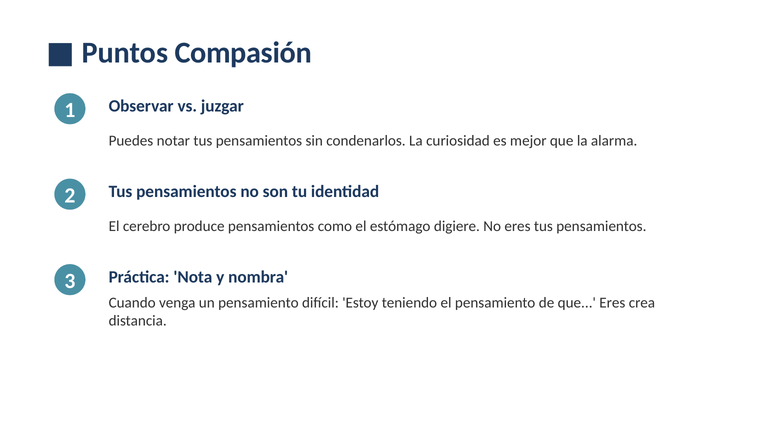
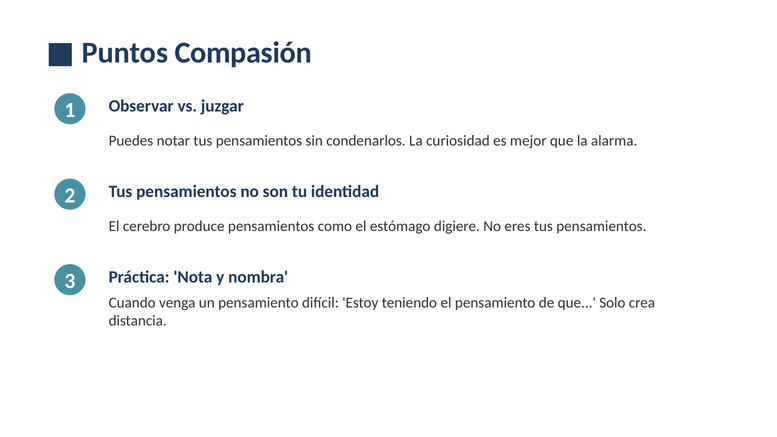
que Eres: Eres -> Solo (612, 303)
